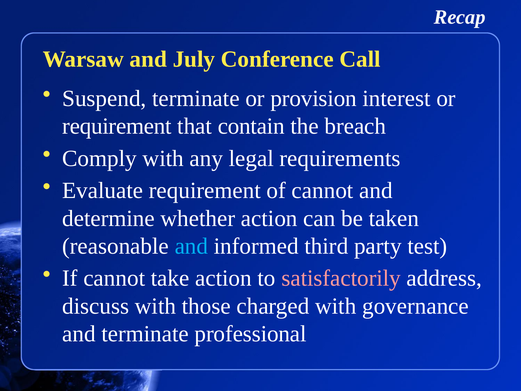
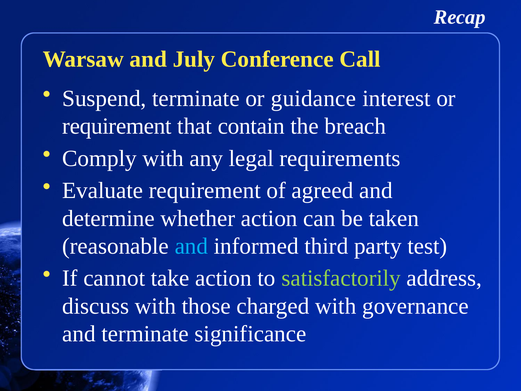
provision: provision -> guidance (313, 98)
of cannot: cannot -> agreed (323, 190)
satisfactorily colour: pink -> light green (341, 278)
professional: professional -> significance (250, 334)
